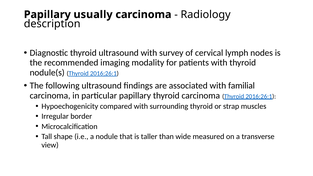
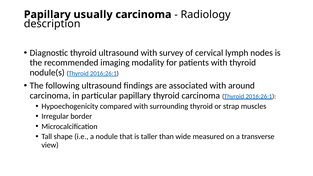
familial: familial -> around (241, 86)
